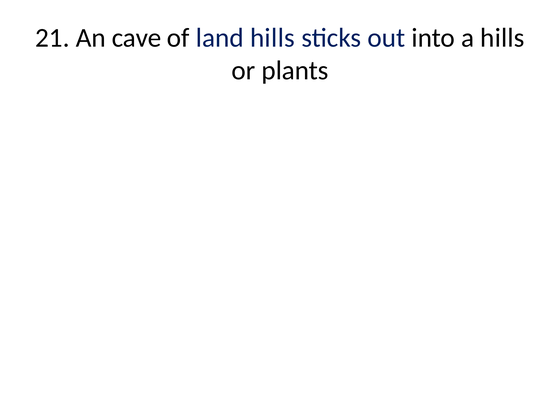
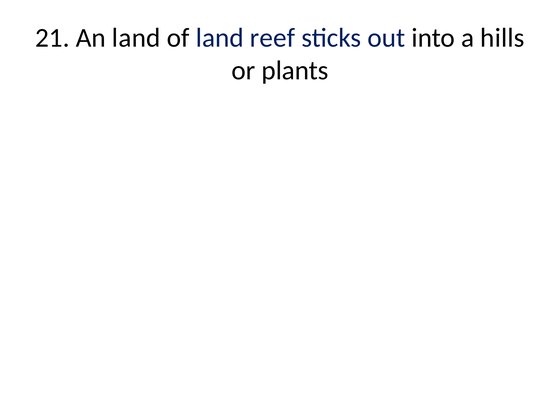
An cave: cave -> land (136, 38)
land hills: hills -> reef (273, 38)
